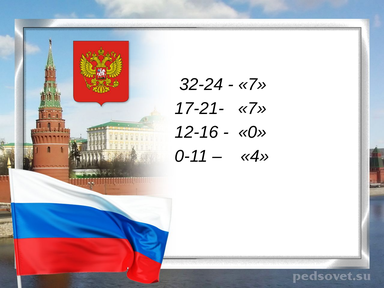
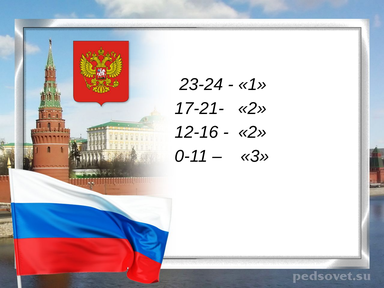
32-24: 32-24 -> 23-24 (201, 84)
7: 7 -> 1 (252, 84)
17-21- 7: 7 -> 2 (252, 108)
0: 0 -> 2 (252, 132)
4: 4 -> 3 (255, 156)
